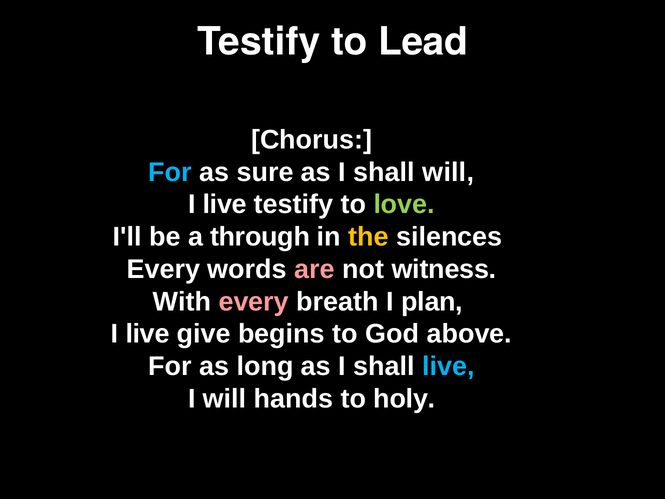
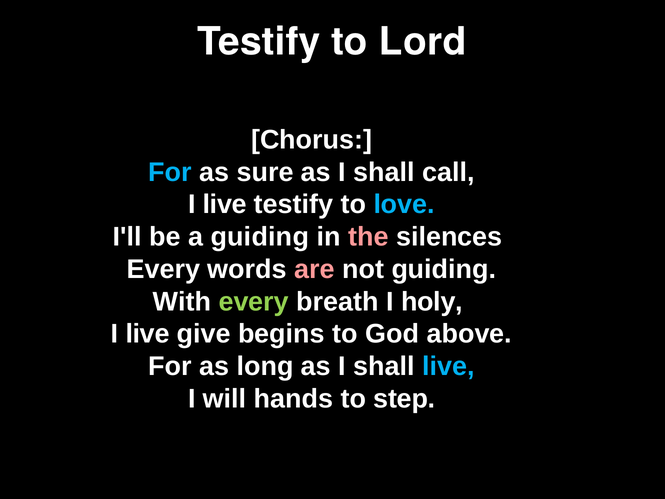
Lead: Lead -> Lord (423, 42)
shall will: will -> call (448, 172)
love colour: light green -> light blue (404, 204)
a through: through -> guiding (260, 237)
the colour: yellow -> pink (368, 237)
not witness: witness -> guiding (444, 269)
every colour: pink -> light green (254, 302)
plan: plan -> holy (432, 302)
holy: holy -> step (404, 399)
